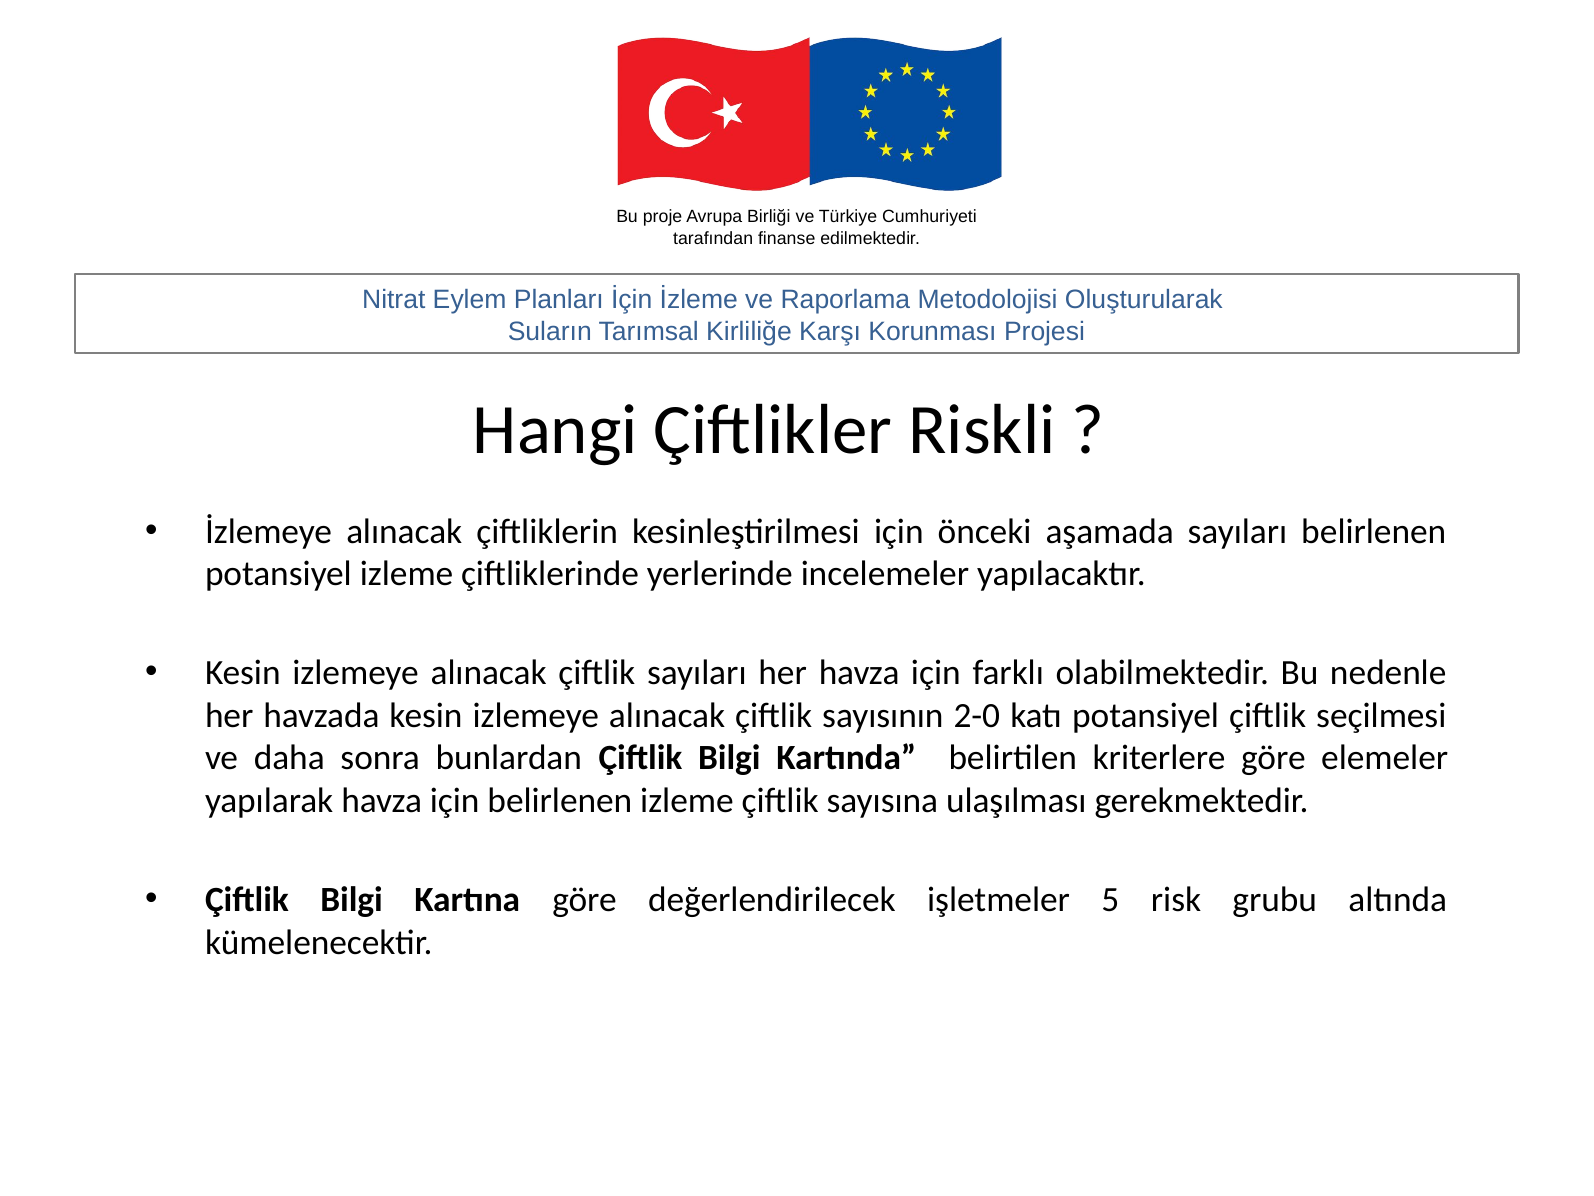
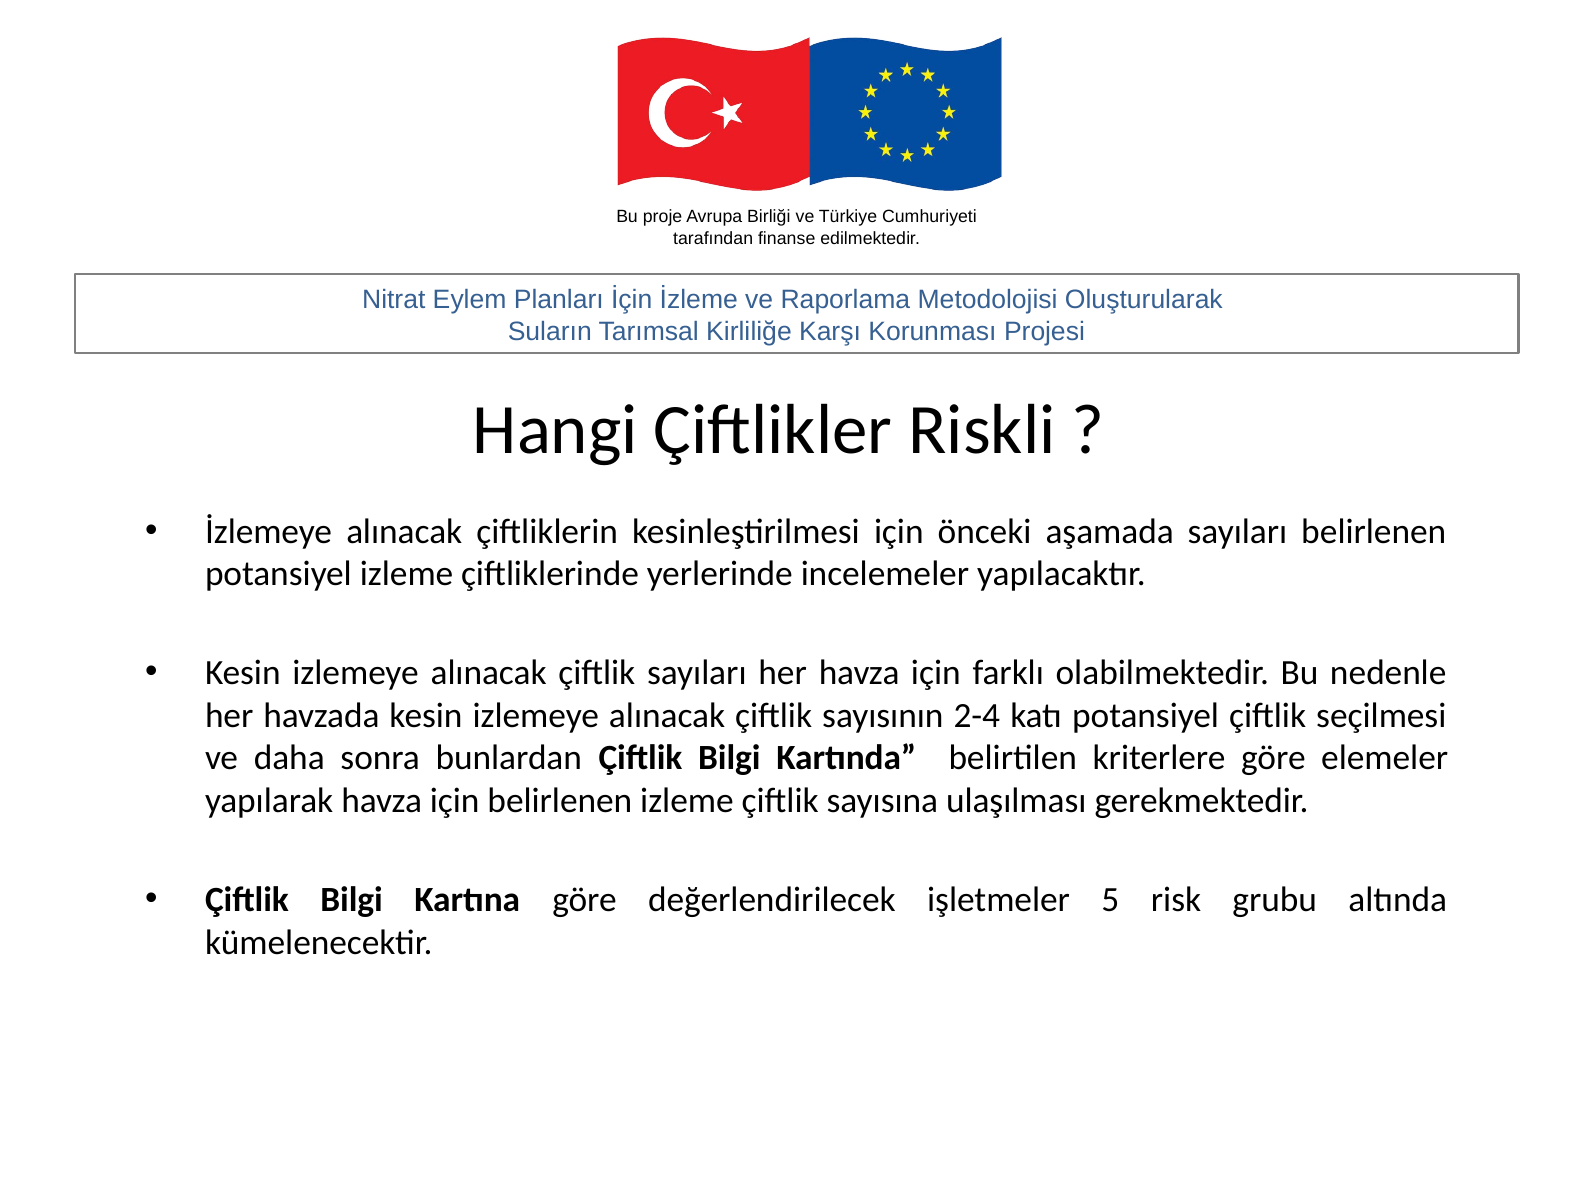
2-0: 2-0 -> 2-4 (977, 715)
